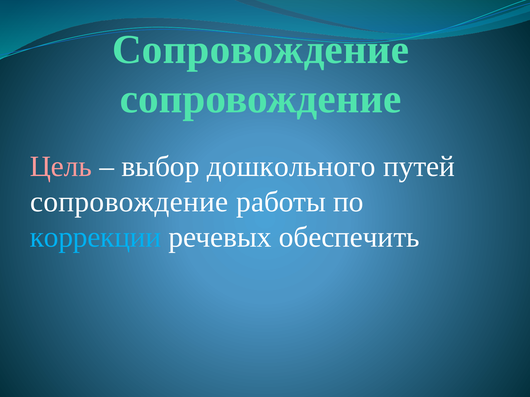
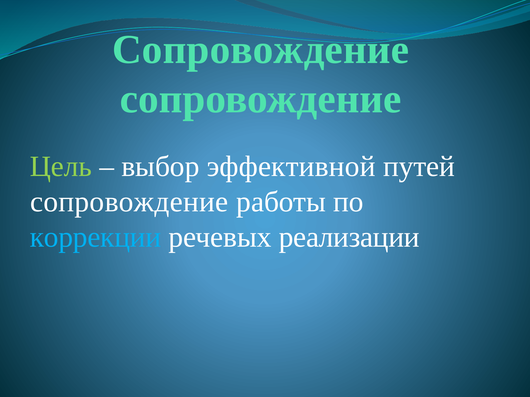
Цель colour: pink -> light green (61, 167)
дошкольного: дошкольного -> эффективной (291, 167)
обеспечить: обеспечить -> реализации (349, 237)
